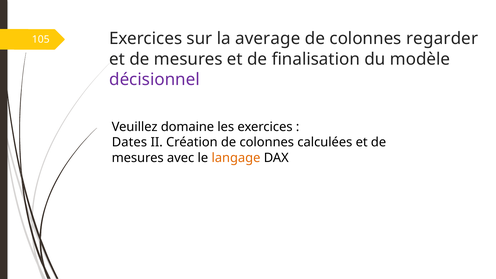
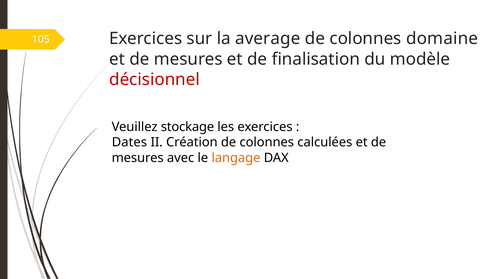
regarder: regarder -> domaine (442, 39)
décisionnel colour: purple -> red (155, 80)
domaine: domaine -> stockage (188, 127)
